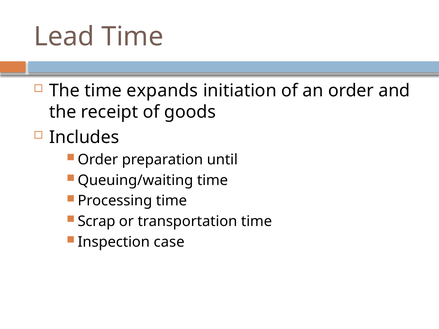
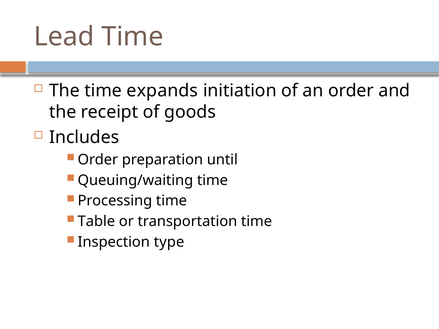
Scrap: Scrap -> Table (96, 222)
case: case -> type (169, 242)
